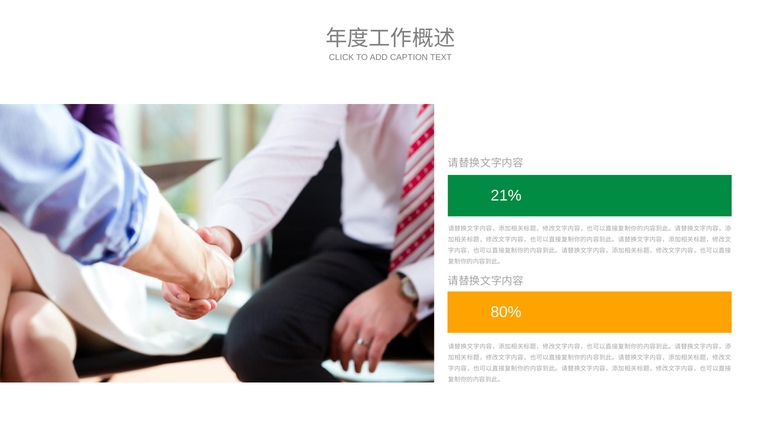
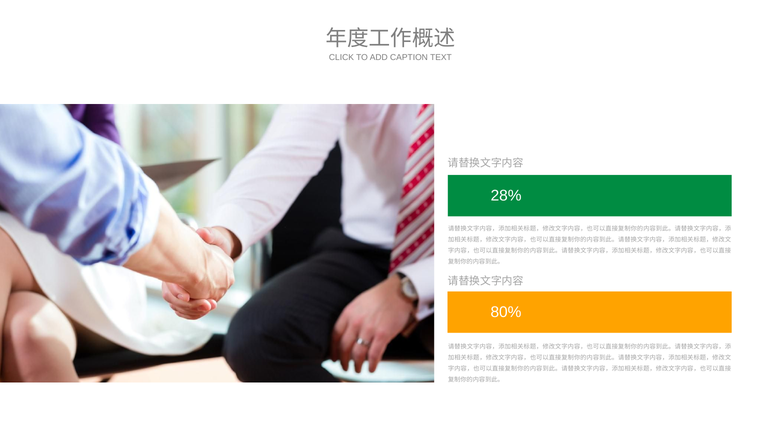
21%: 21% -> 28% (506, 196)
